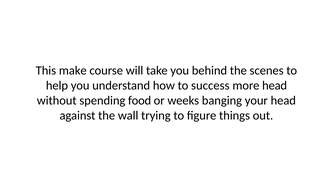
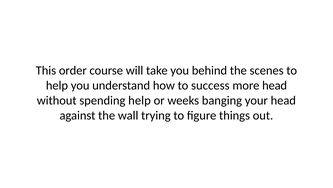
make: make -> order (73, 70)
spending food: food -> help (139, 100)
